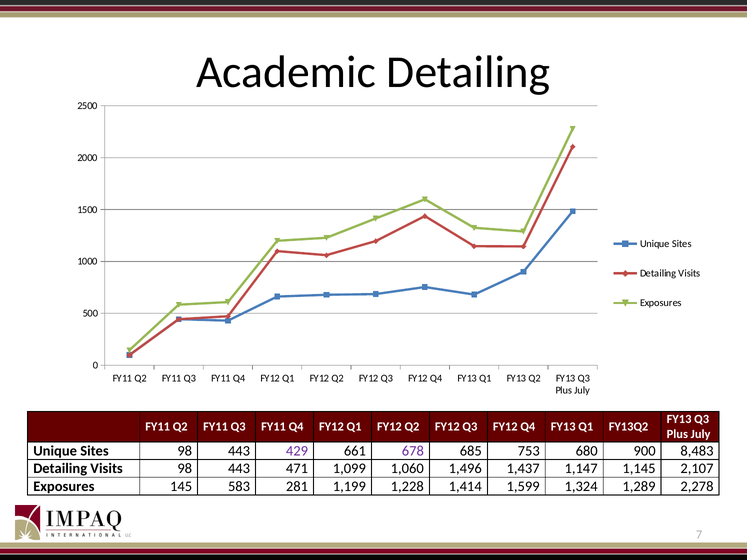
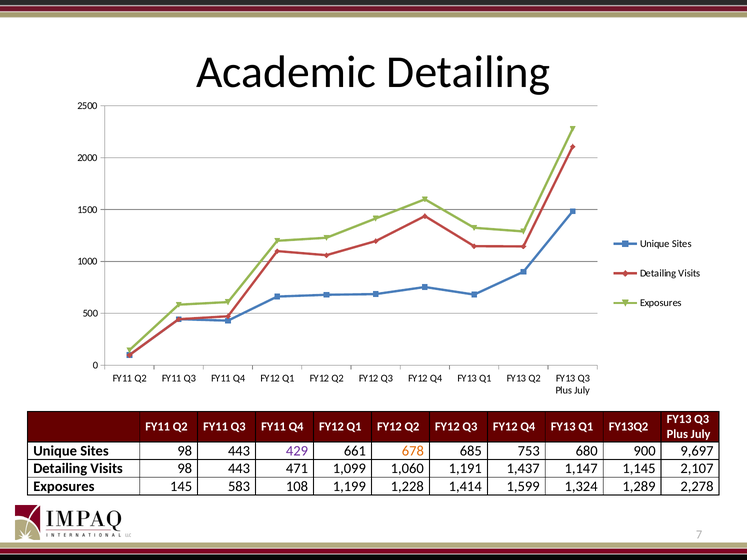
678 colour: purple -> orange (413, 451)
8,483: 8,483 -> 9,697 (697, 451)
1,496: 1,496 -> 1,191 (465, 469)
281: 281 -> 108 (297, 486)
